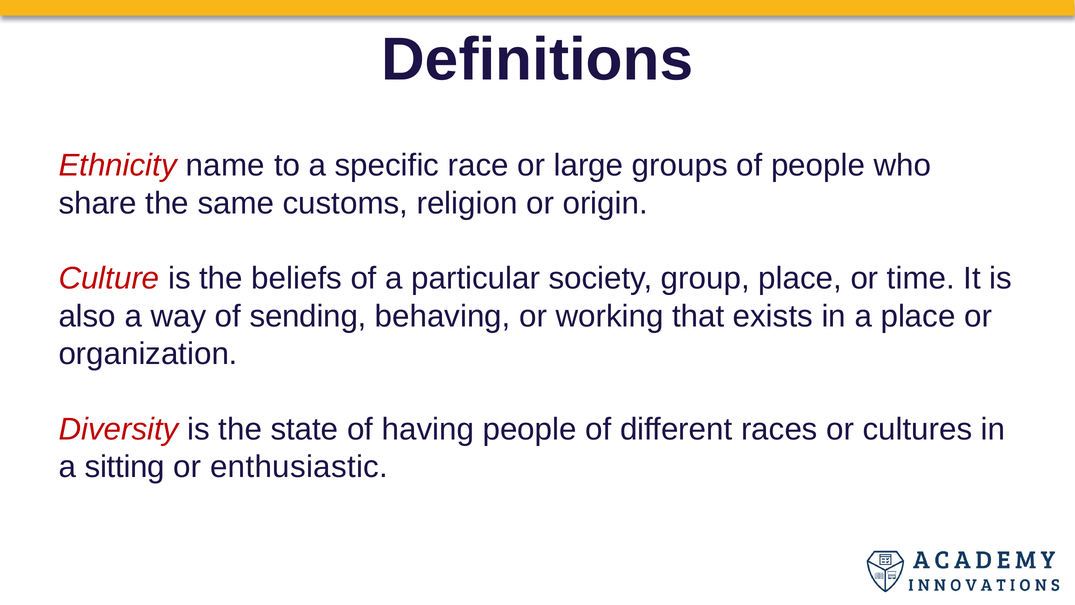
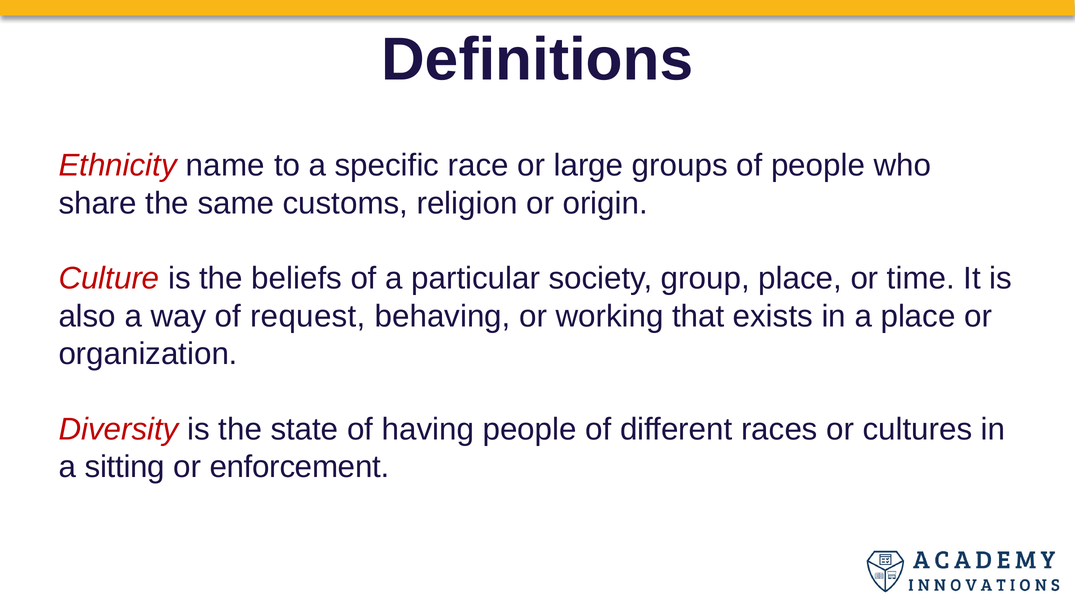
sending: sending -> request (308, 316)
enthusiastic: enthusiastic -> enforcement (299, 467)
